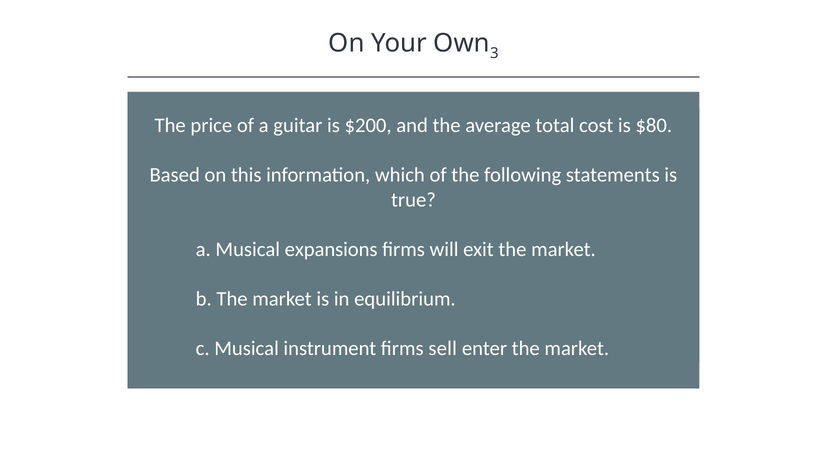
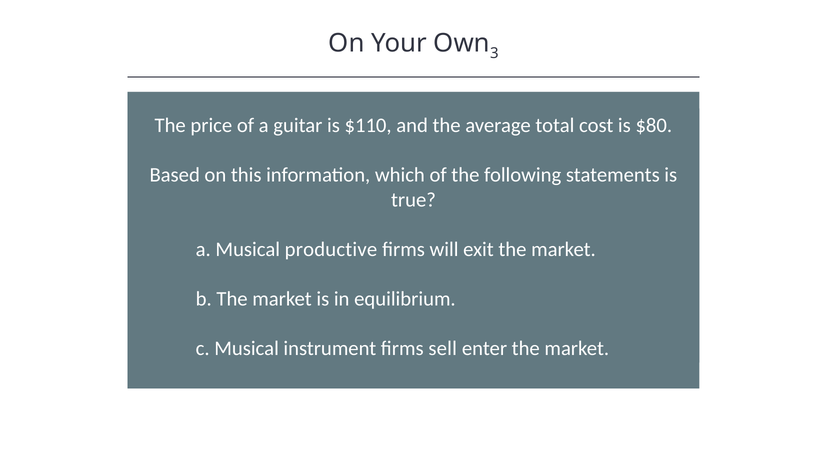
$200: $200 -> $110 (368, 125)
expansions: expansions -> productive (331, 249)
